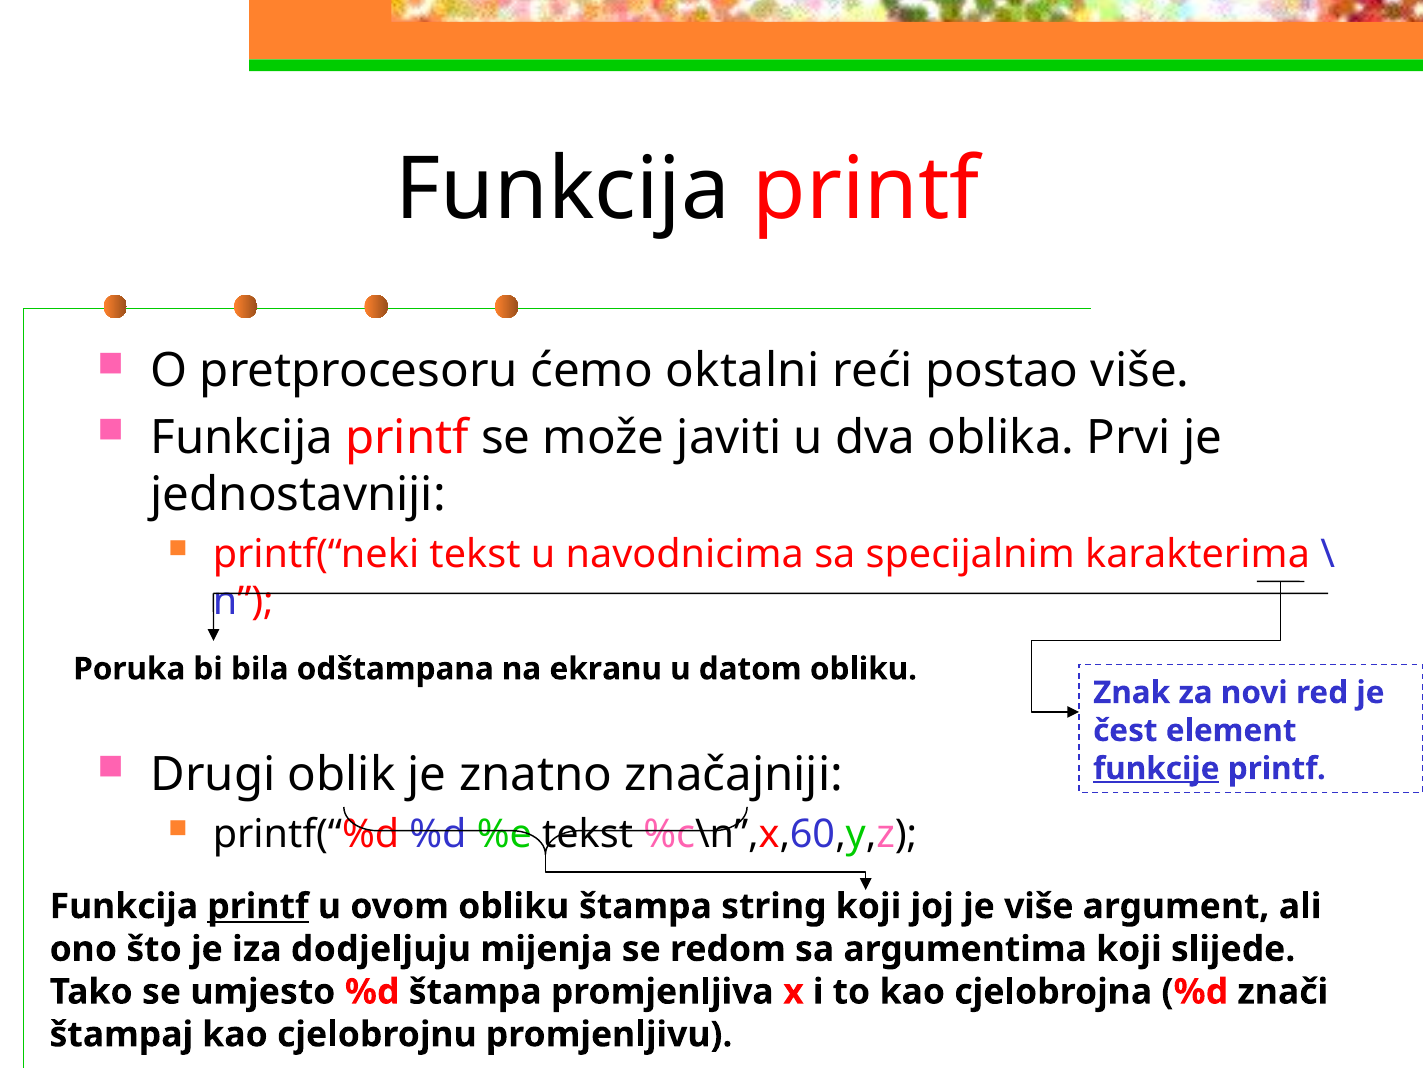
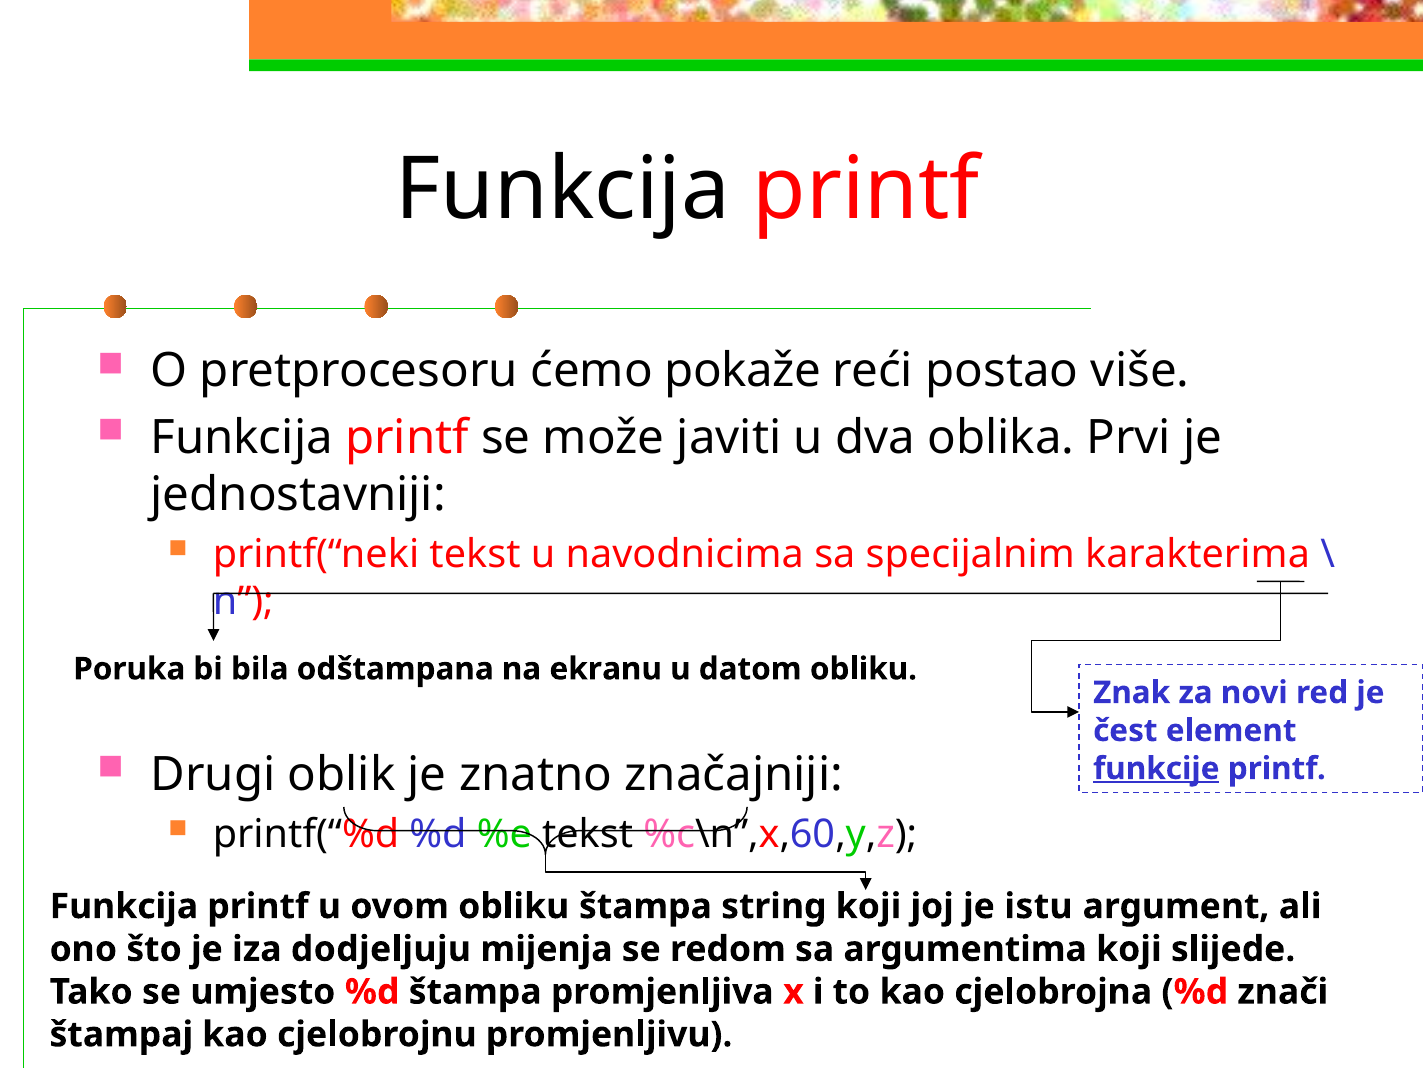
oktalni: oktalni -> pokaže (743, 371)
printf underline: present -> none (258, 906)
je više: više -> istu (1039, 906)
